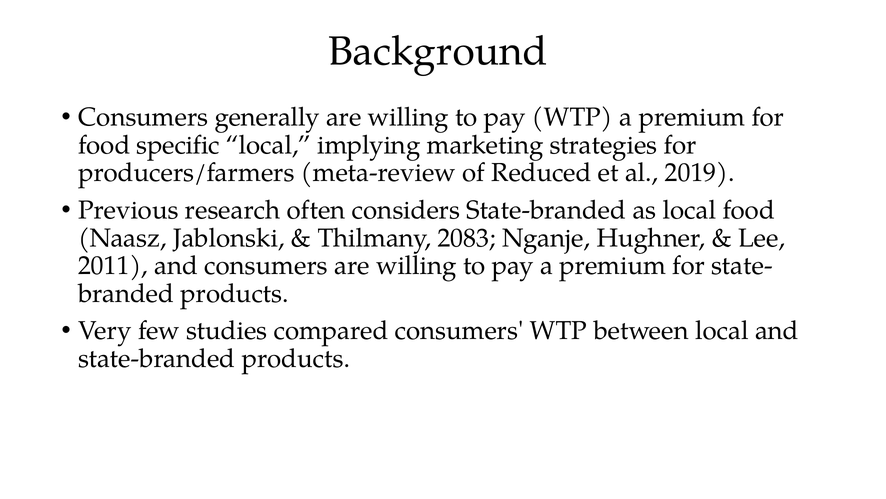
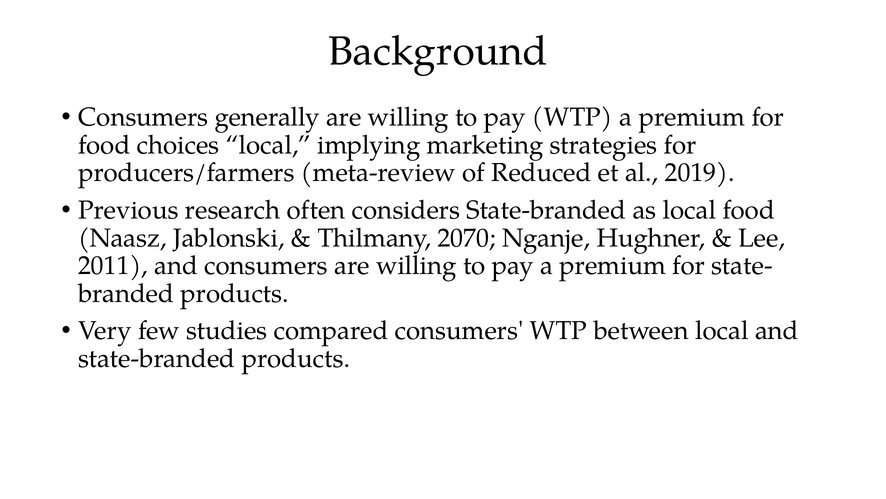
specific: specific -> choices (178, 145)
2083: 2083 -> 2070 (467, 238)
